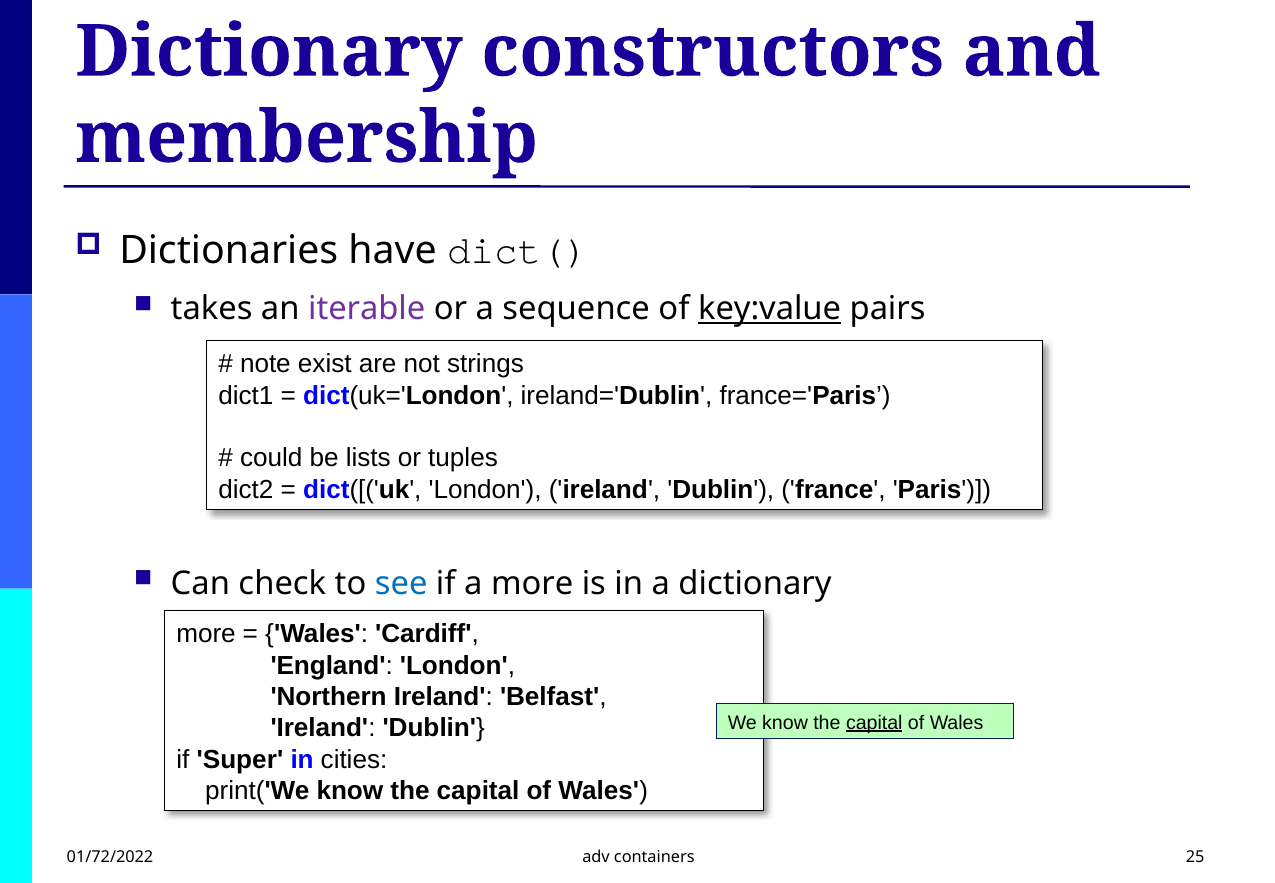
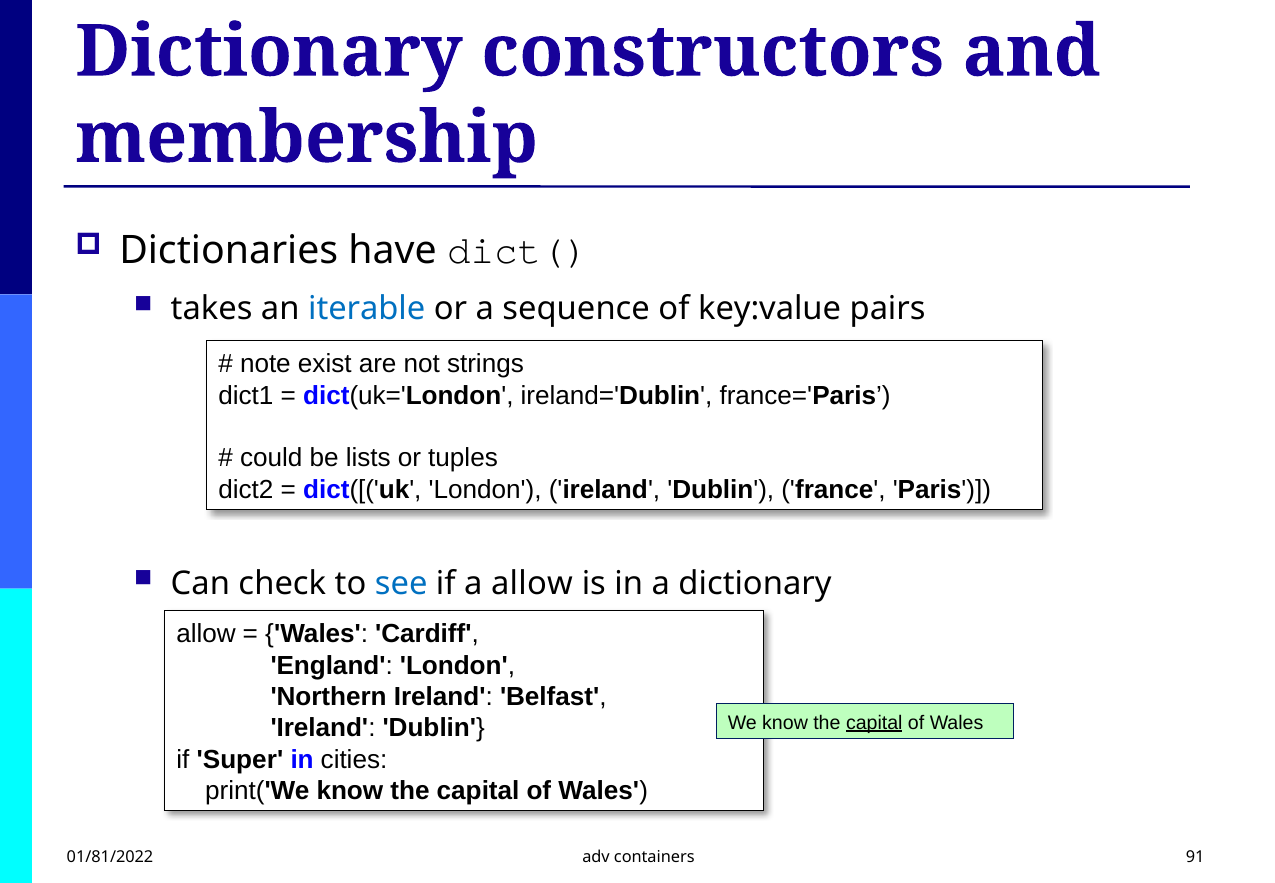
iterable colour: purple -> blue (367, 308)
key:value underline: present -> none (770, 308)
a more: more -> allow (532, 583)
more: more -> allow (206, 634)
01/72/2022: 01/72/2022 -> 01/81/2022 (110, 857)
25: 25 -> 91 (1195, 857)
